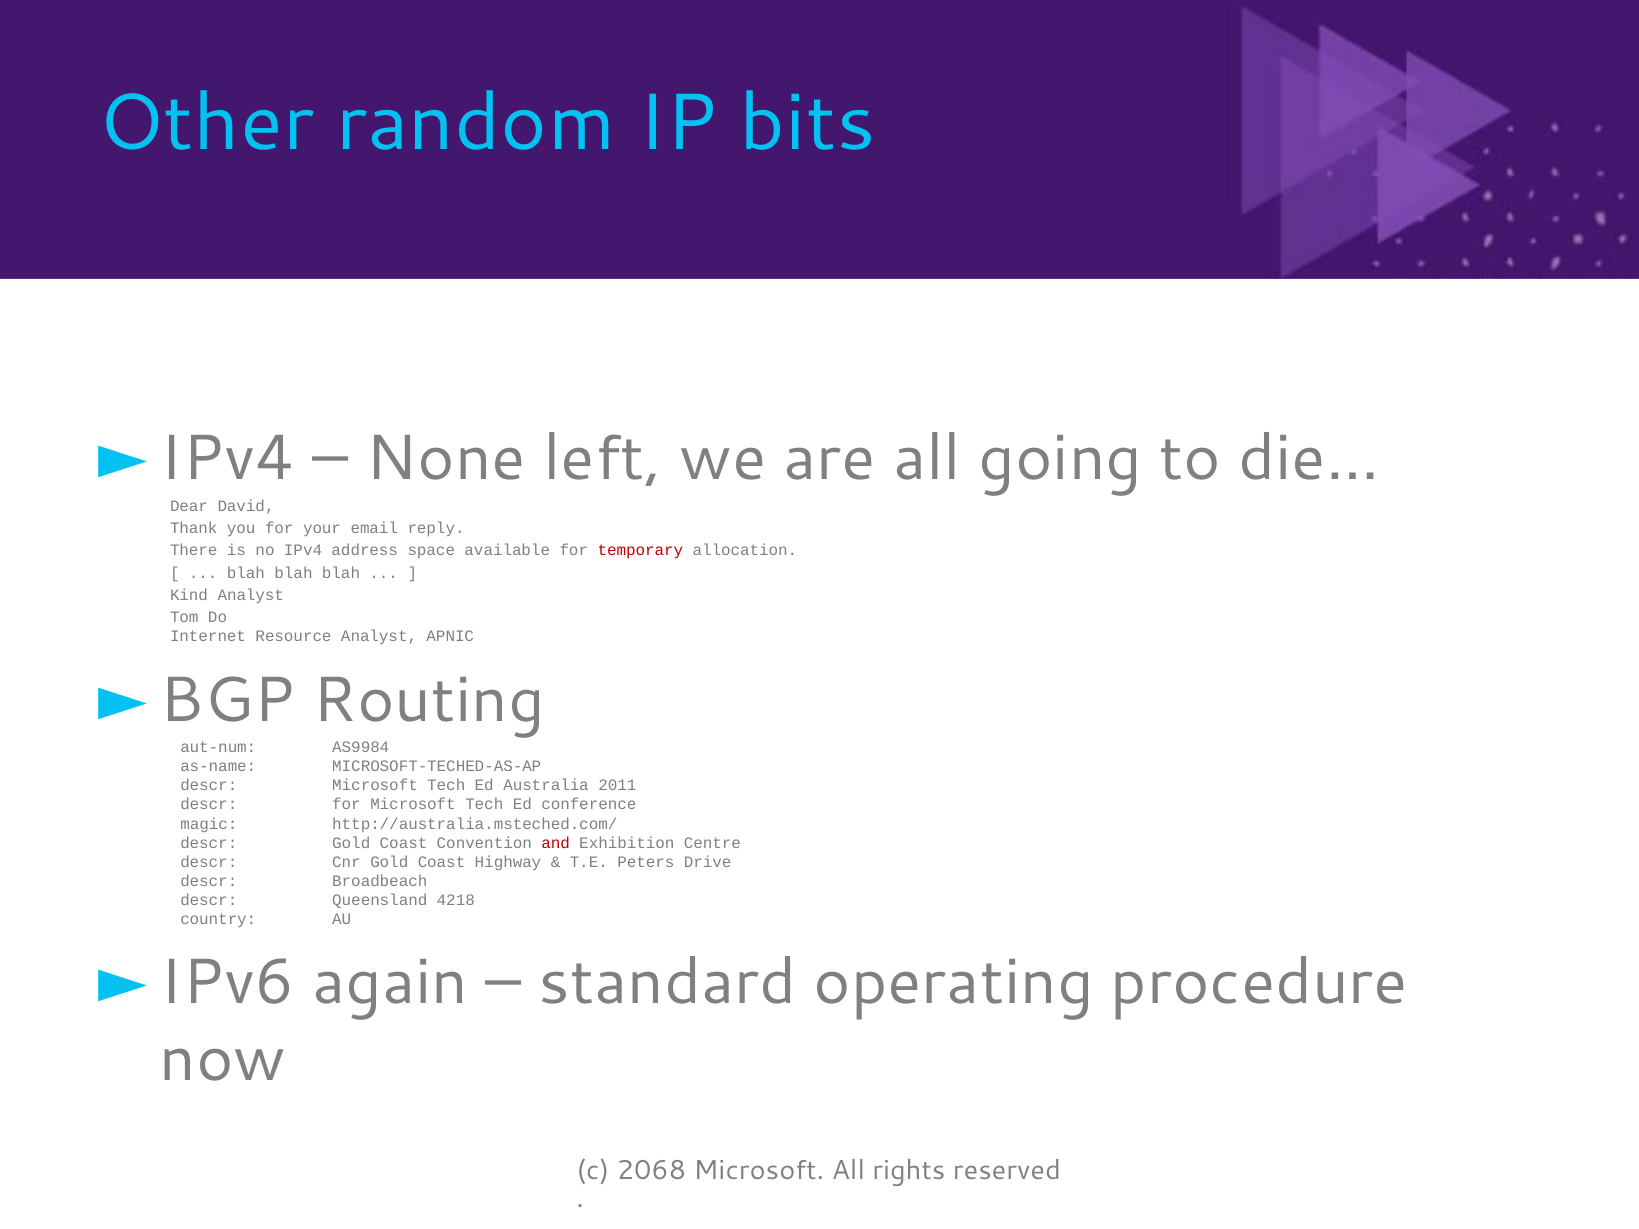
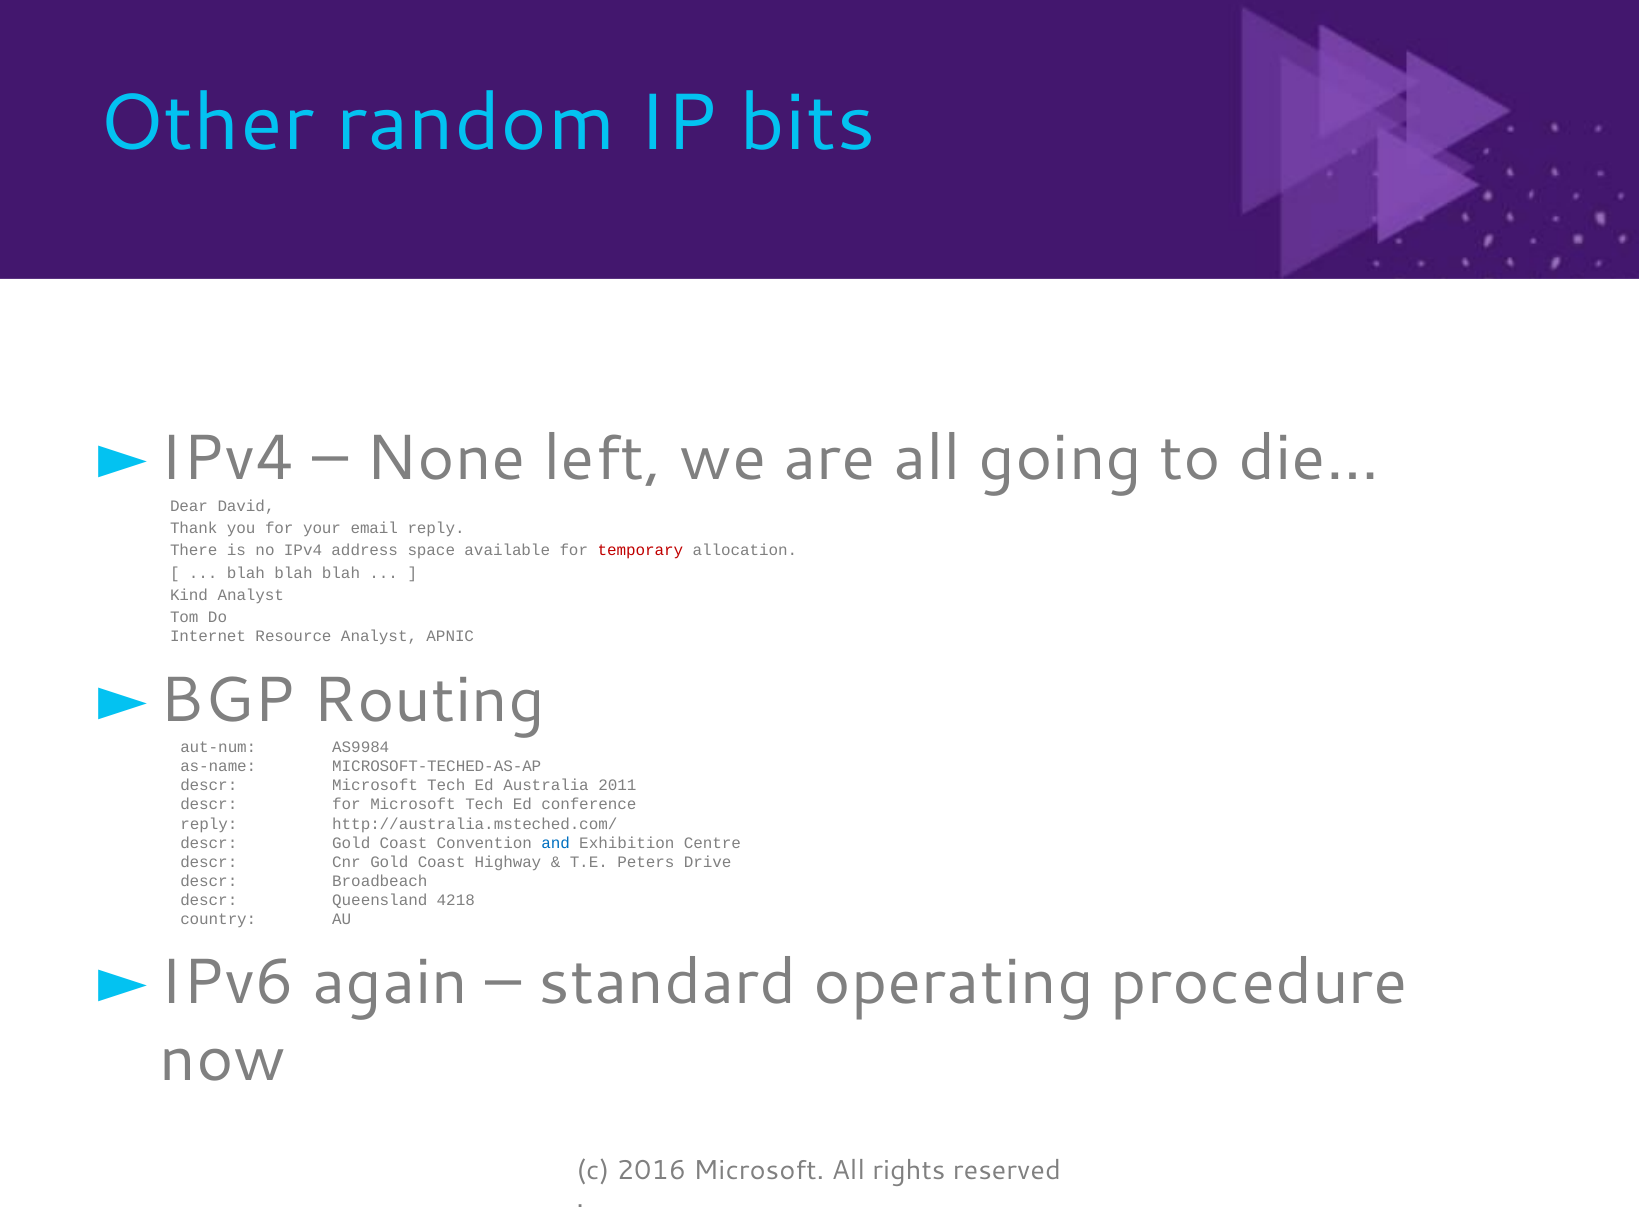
magic: magic -> reply (209, 824)
and colour: red -> blue (556, 843)
2068: 2068 -> 2016 (651, 1171)
